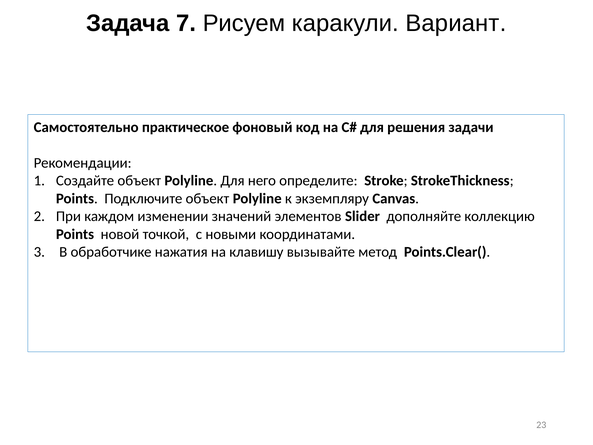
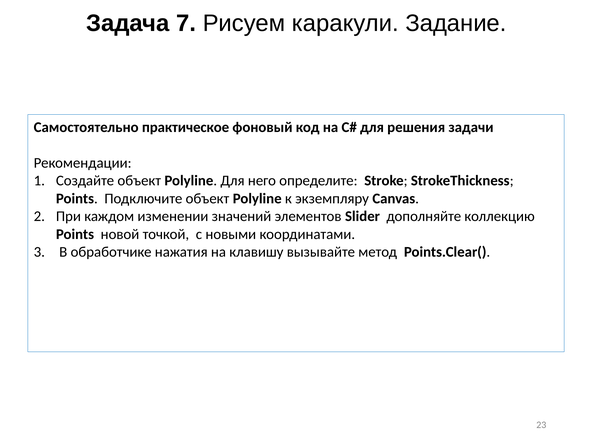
Вариант: Вариант -> Задание (456, 23)
